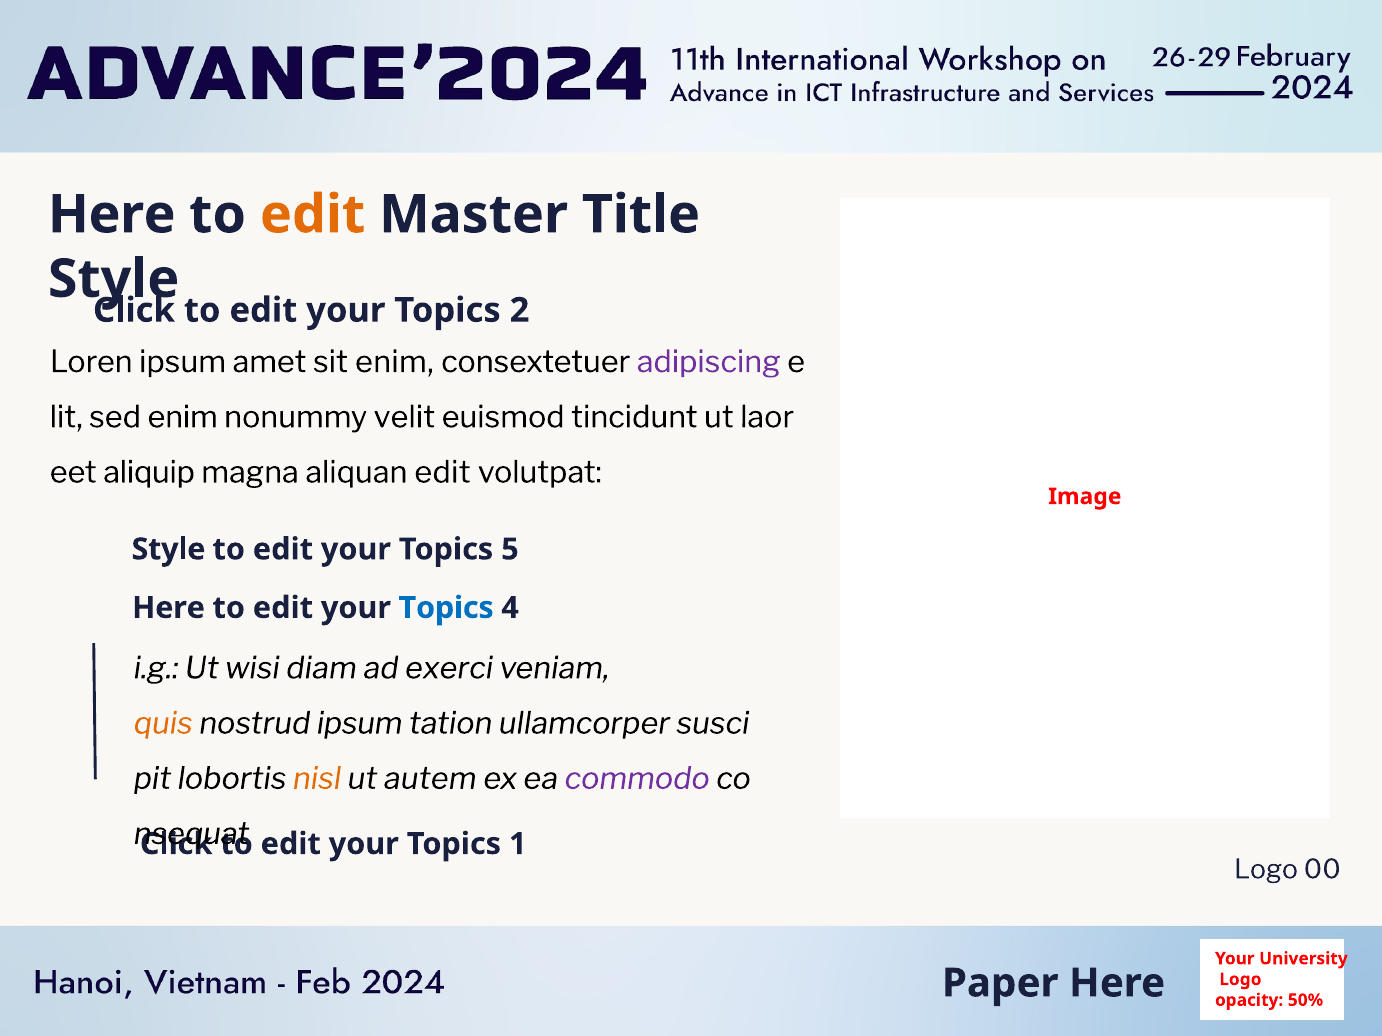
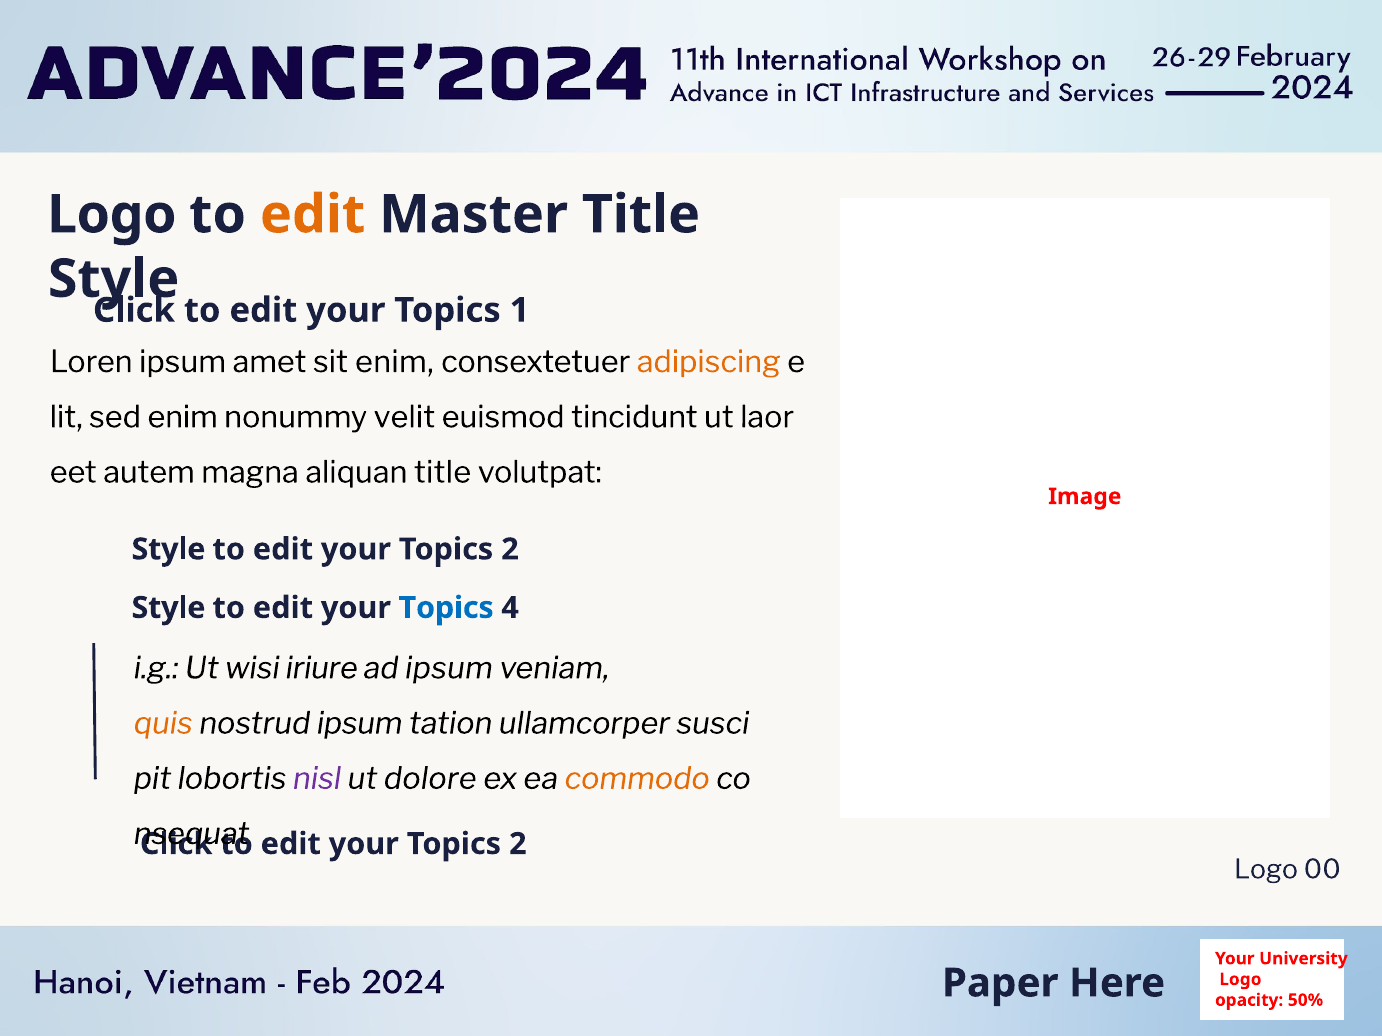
Here: Here -> Logo (112, 215)
2: 2 -> 1 (520, 310)
adipiscing colour: purple -> orange (709, 362)
aliquip: aliquip -> autem (149, 473)
aliquan edit: edit -> title (443, 473)
5: 5 -> 2 (510, 550)
Here: Here -> Style (168, 608)
diam: diam -> iriure (322, 669)
ad exerci: exerci -> ipsum (449, 669)
nisl colour: orange -> purple (317, 779)
autem: autem -> dolore (430, 779)
commodo colour: purple -> orange (637, 779)
1: 1 -> 2 (518, 844)
